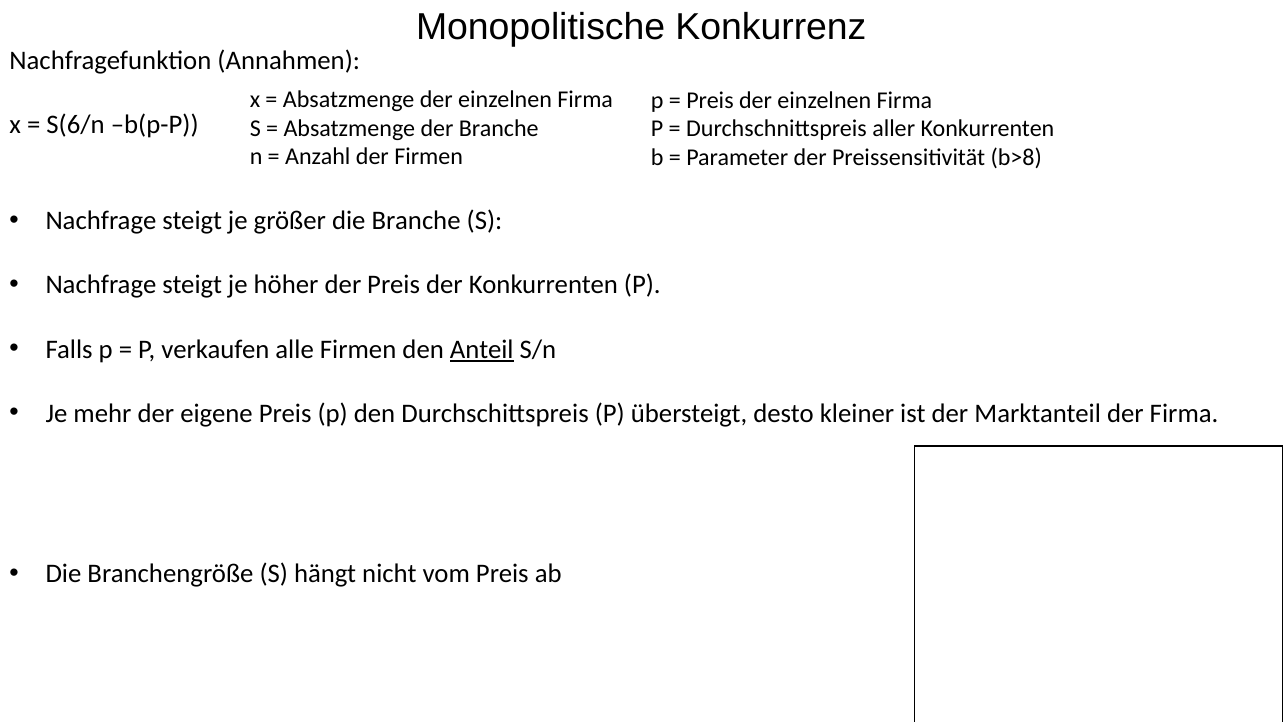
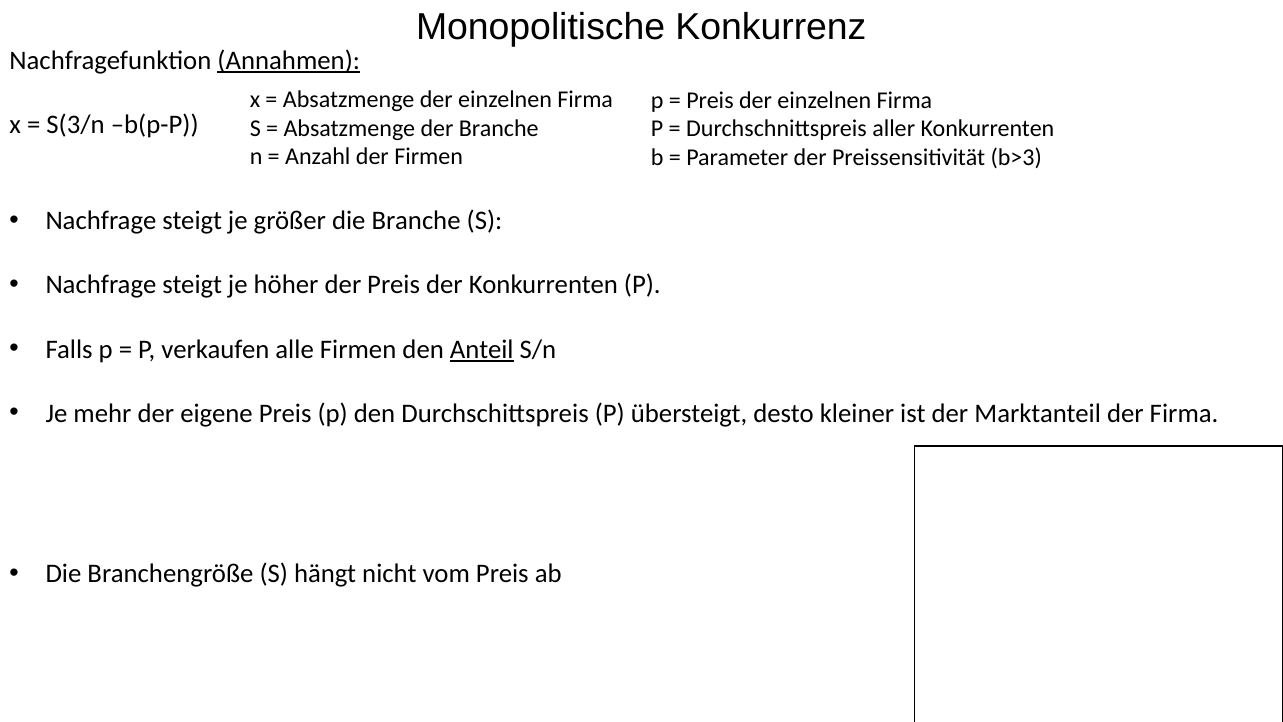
Annahmen underline: none -> present (289, 60)
S(6/n: S(6/n -> S(3/n (76, 124)
b>8: b>8 -> b>3 (1016, 158)
